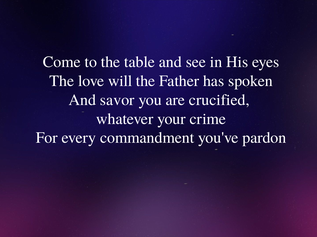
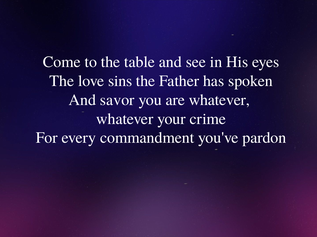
will: will -> sins (120, 81)
are crucified: crucified -> whatever (219, 100)
